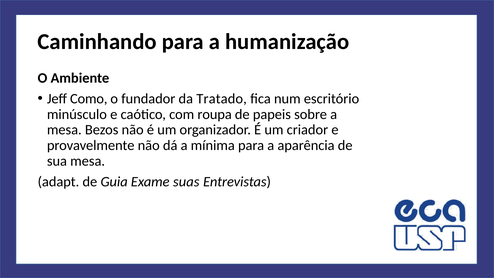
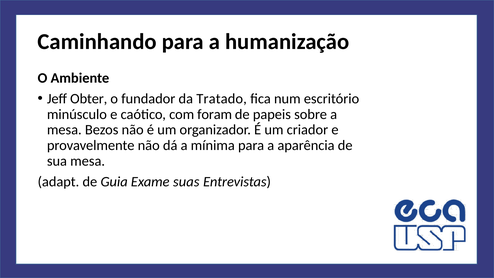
Como: Como -> Obter (89, 99)
roupa: roupa -> foram (215, 114)
